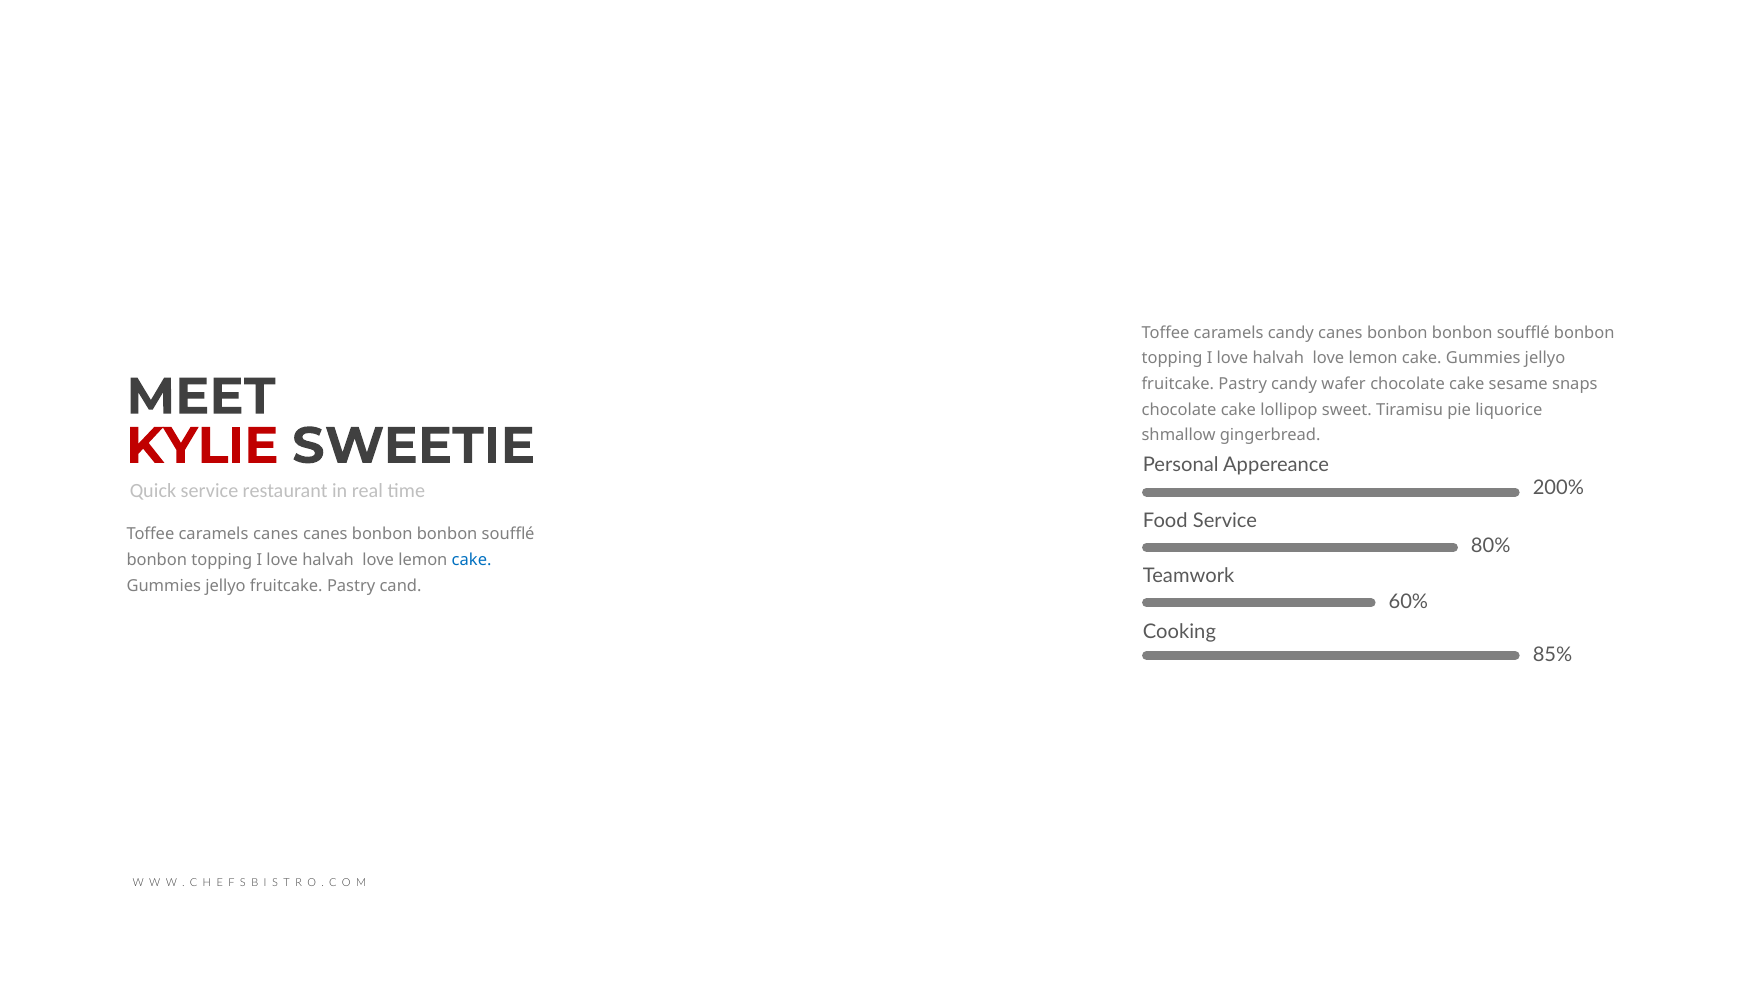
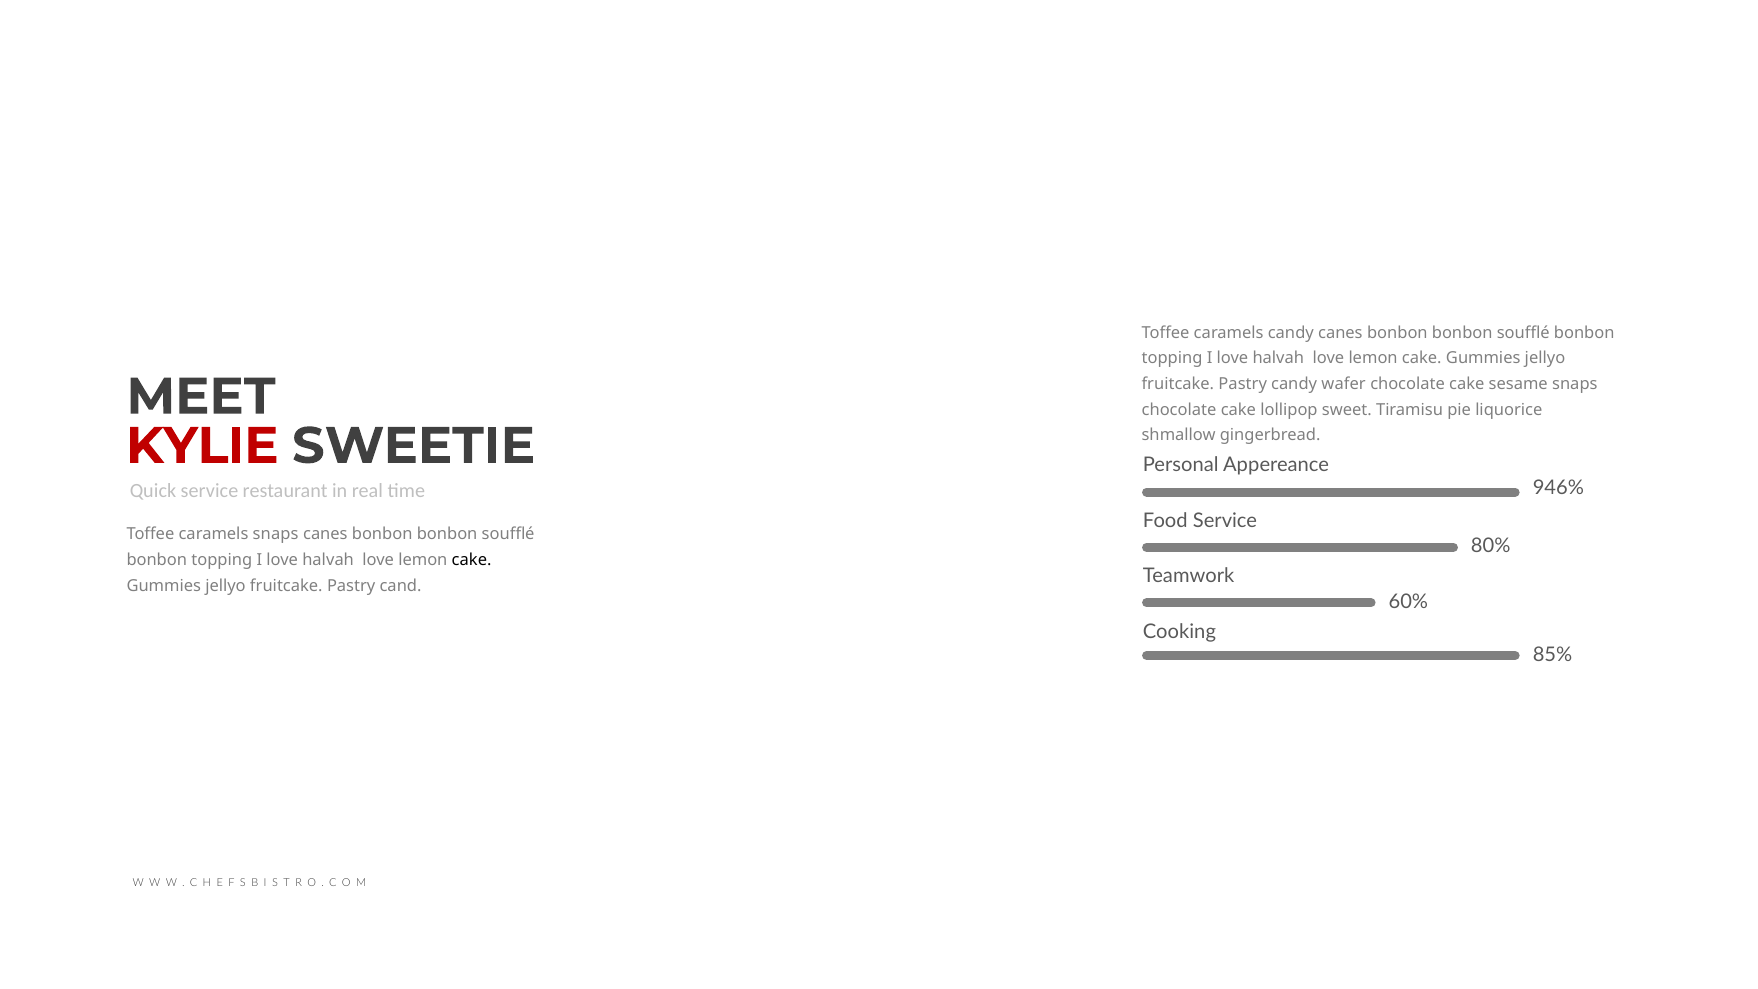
200%: 200% -> 946% (1558, 488)
caramels canes: canes -> snaps (276, 534)
cake colour: blue -> black (472, 560)
